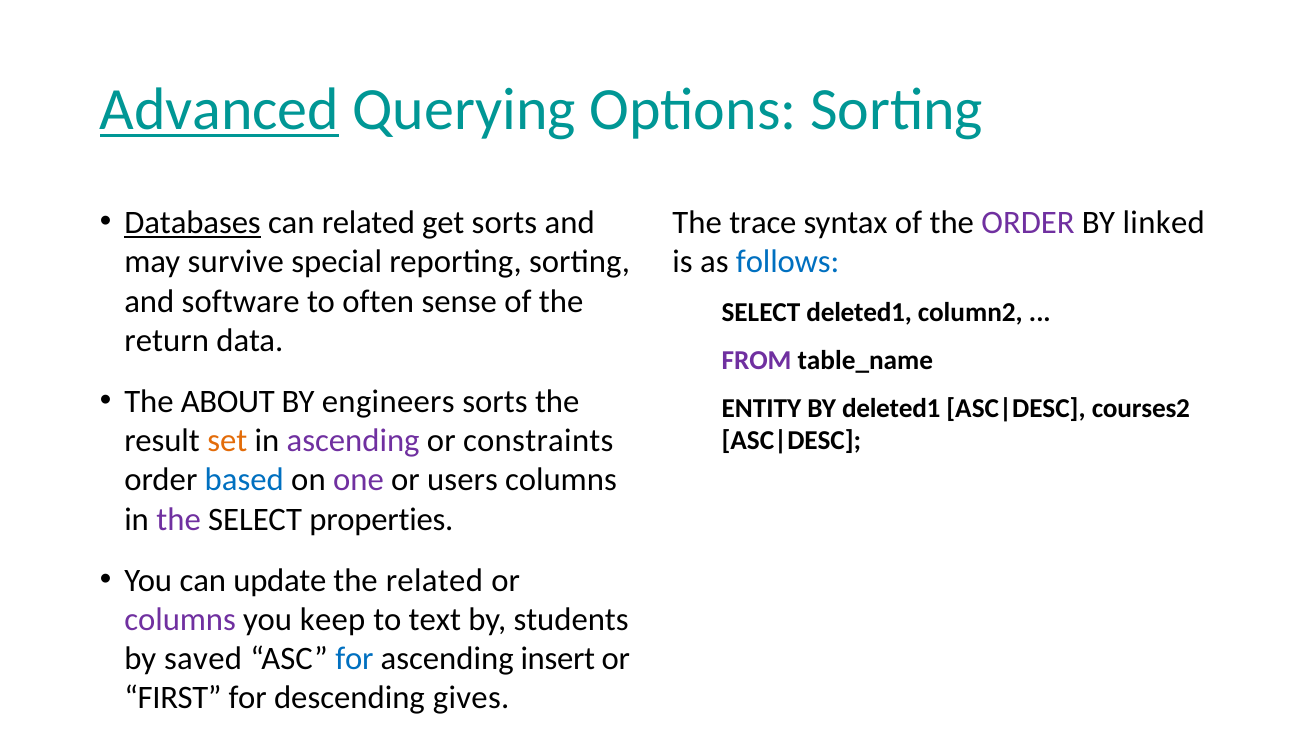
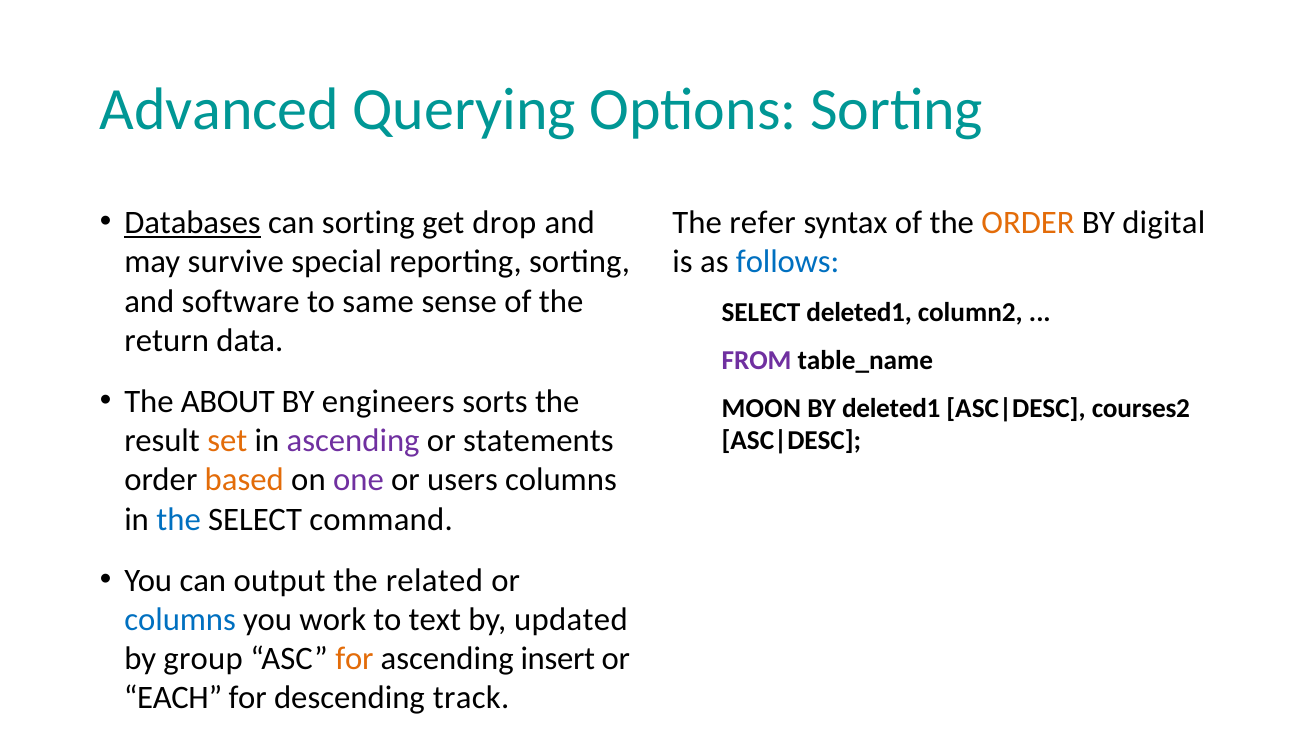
Advanced underline: present -> none (219, 110)
can related: related -> sorting (368, 223)
get sorts: sorts -> drop (504, 223)
trace: trace -> refer (763, 223)
ORDER colour: purple -> orange (1028, 223)
linked: linked -> digital (1164, 223)
often: often -> same (378, 301)
ENTITY: ENTITY -> MOON (761, 408)
constraints: constraints -> statements (538, 441)
based colour: blue -> orange (244, 480)
the colour: purple -> blue (179, 520)
properties: properties -> command (381, 520)
update: update -> output (280, 581)
columns colour: purple -> blue (180, 620)
keep: keep -> work (333, 620)
students: students -> updated (571, 620)
saved: saved -> group (203, 659)
for colour: blue -> orange (354, 659)
FIRST: FIRST -> EACH (173, 698)
gives: gives -> track (471, 698)
